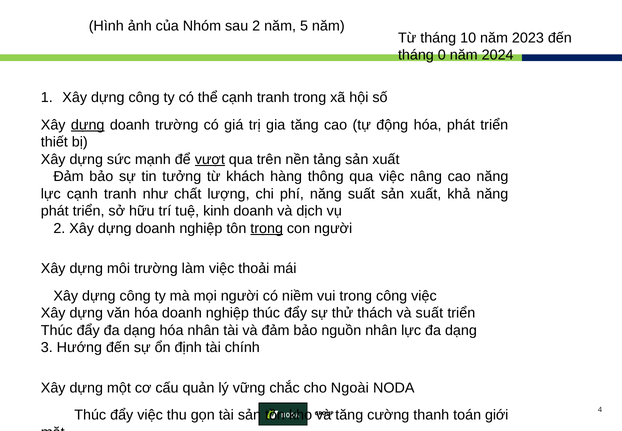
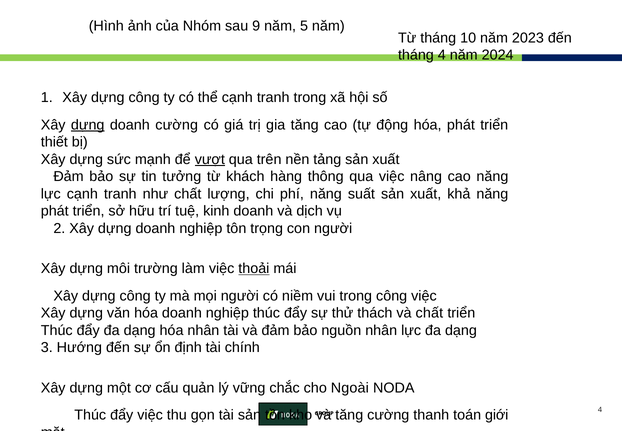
sau 2: 2 -> 9 (256, 26)
tháng 0: 0 -> 4 (442, 55)
doanh trường: trường -> cường (177, 125)
trọng underline: present -> none (267, 228)
thoải underline: none -> present (254, 268)
và suất: suất -> chất (429, 313)
